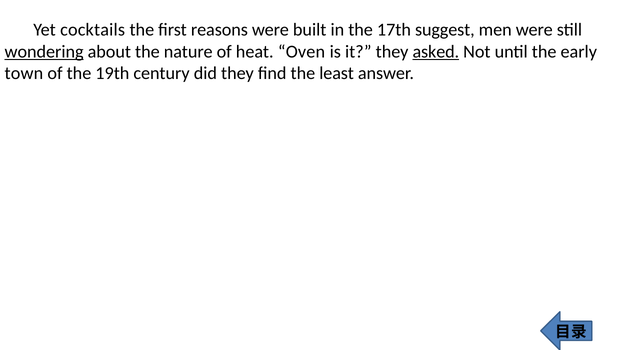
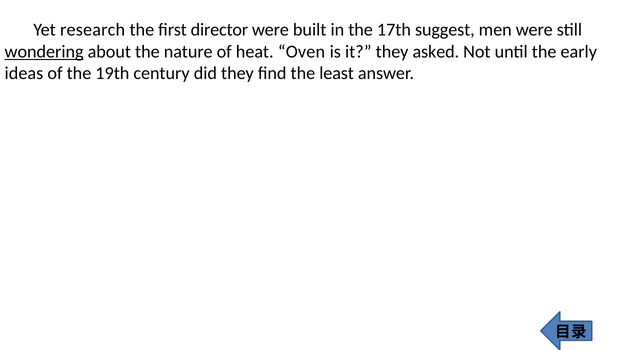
cocktails: cocktails -> research (93, 30)
reasons: reasons -> director (219, 30)
asked underline: present -> none (436, 52)
town: town -> ideas (24, 74)
